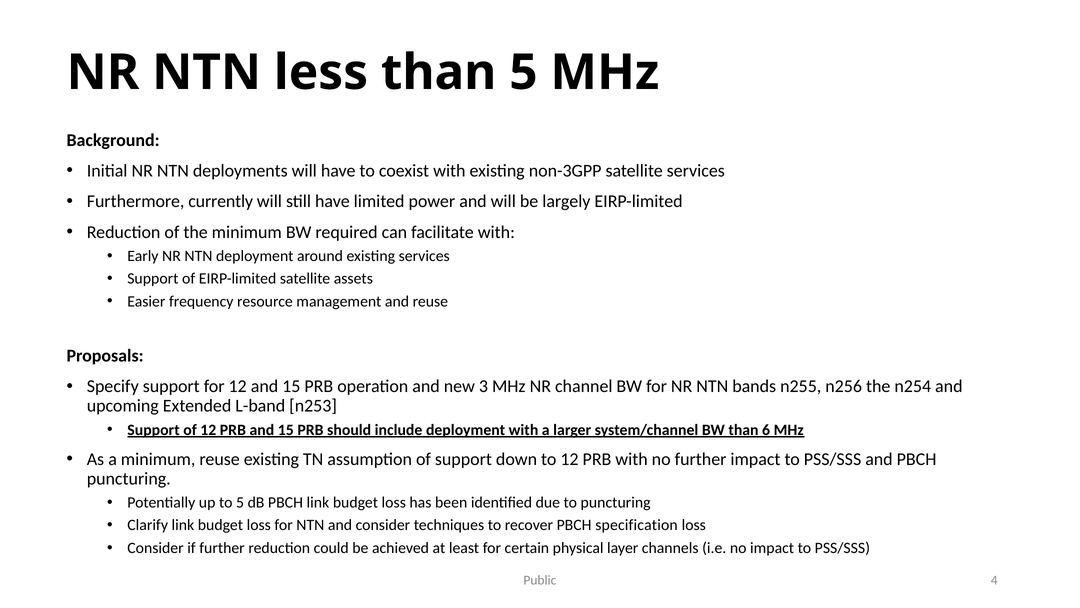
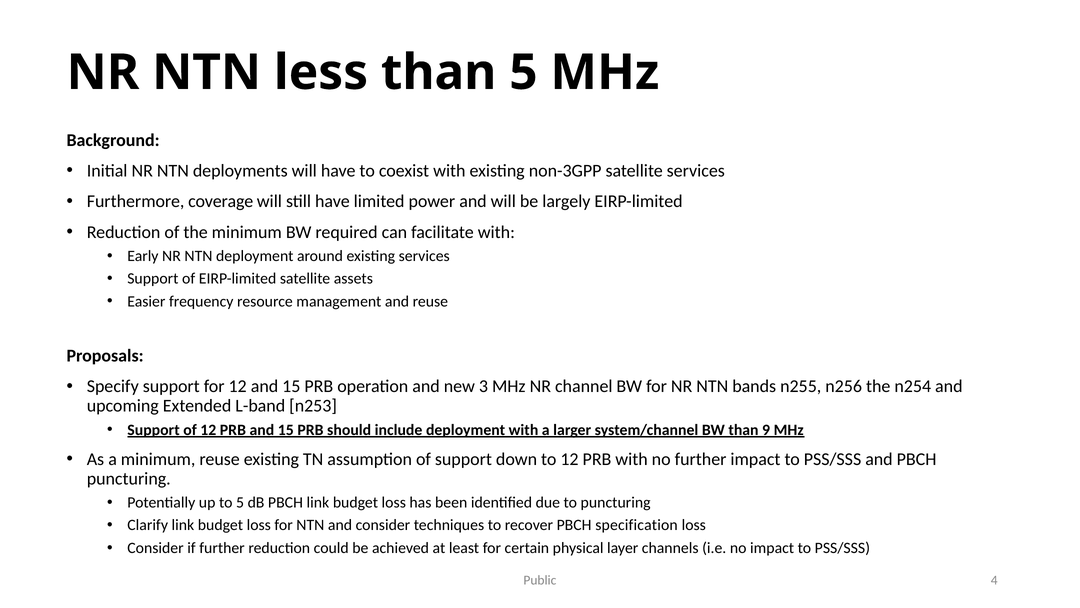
currently: currently -> coverage (221, 201)
6: 6 -> 9 (766, 429)
